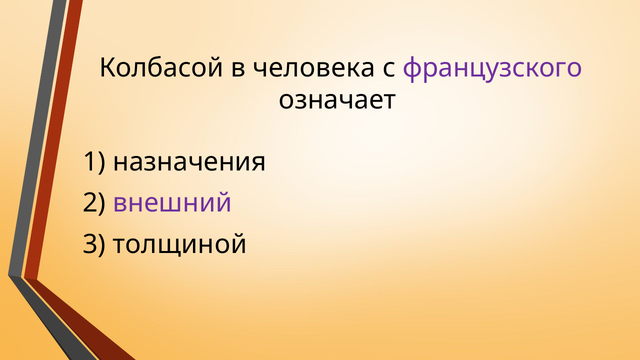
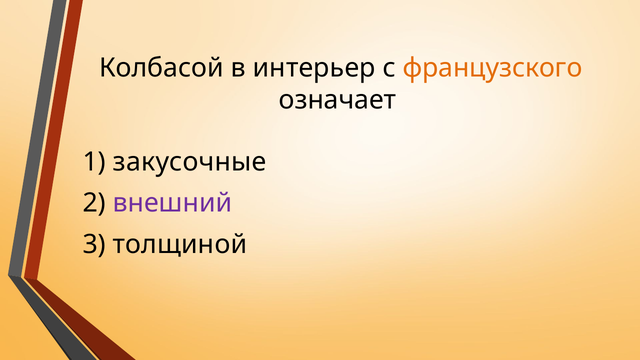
человека: человека -> интерьер (314, 68)
французского colour: purple -> orange (493, 68)
назначения: назначения -> закусочные (190, 162)
